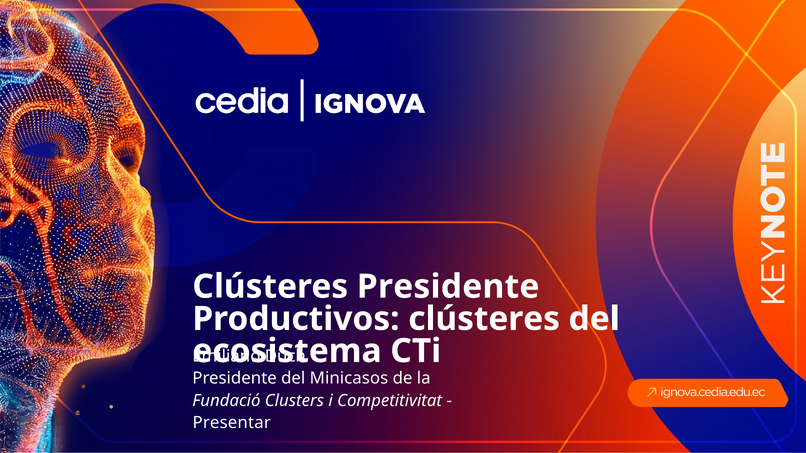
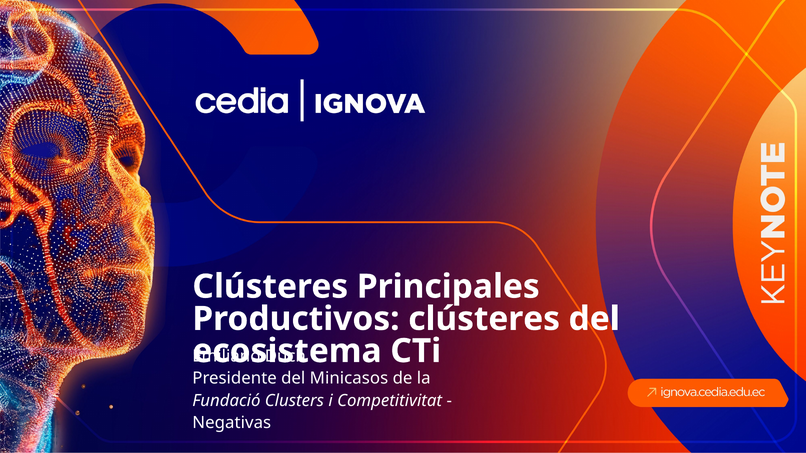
Clústeres Presidente: Presidente -> Principales (448, 287)
Presentar: Presentar -> Negativas (232, 423)
